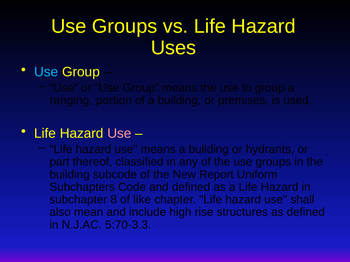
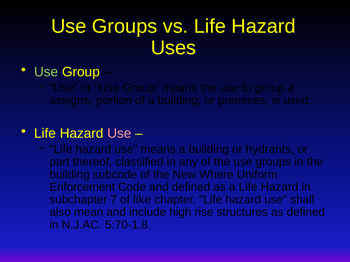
Use colour: light blue -> light green (46, 72)
ranging: ranging -> assigns (71, 101)
Report: Report -> Where (216, 175)
Subchapters: Subchapters -> Enforcement (82, 187)
8: 8 -> 7 (114, 200)
5:70-3.3: 5:70-3.3 -> 5:70-1.8 (128, 225)
